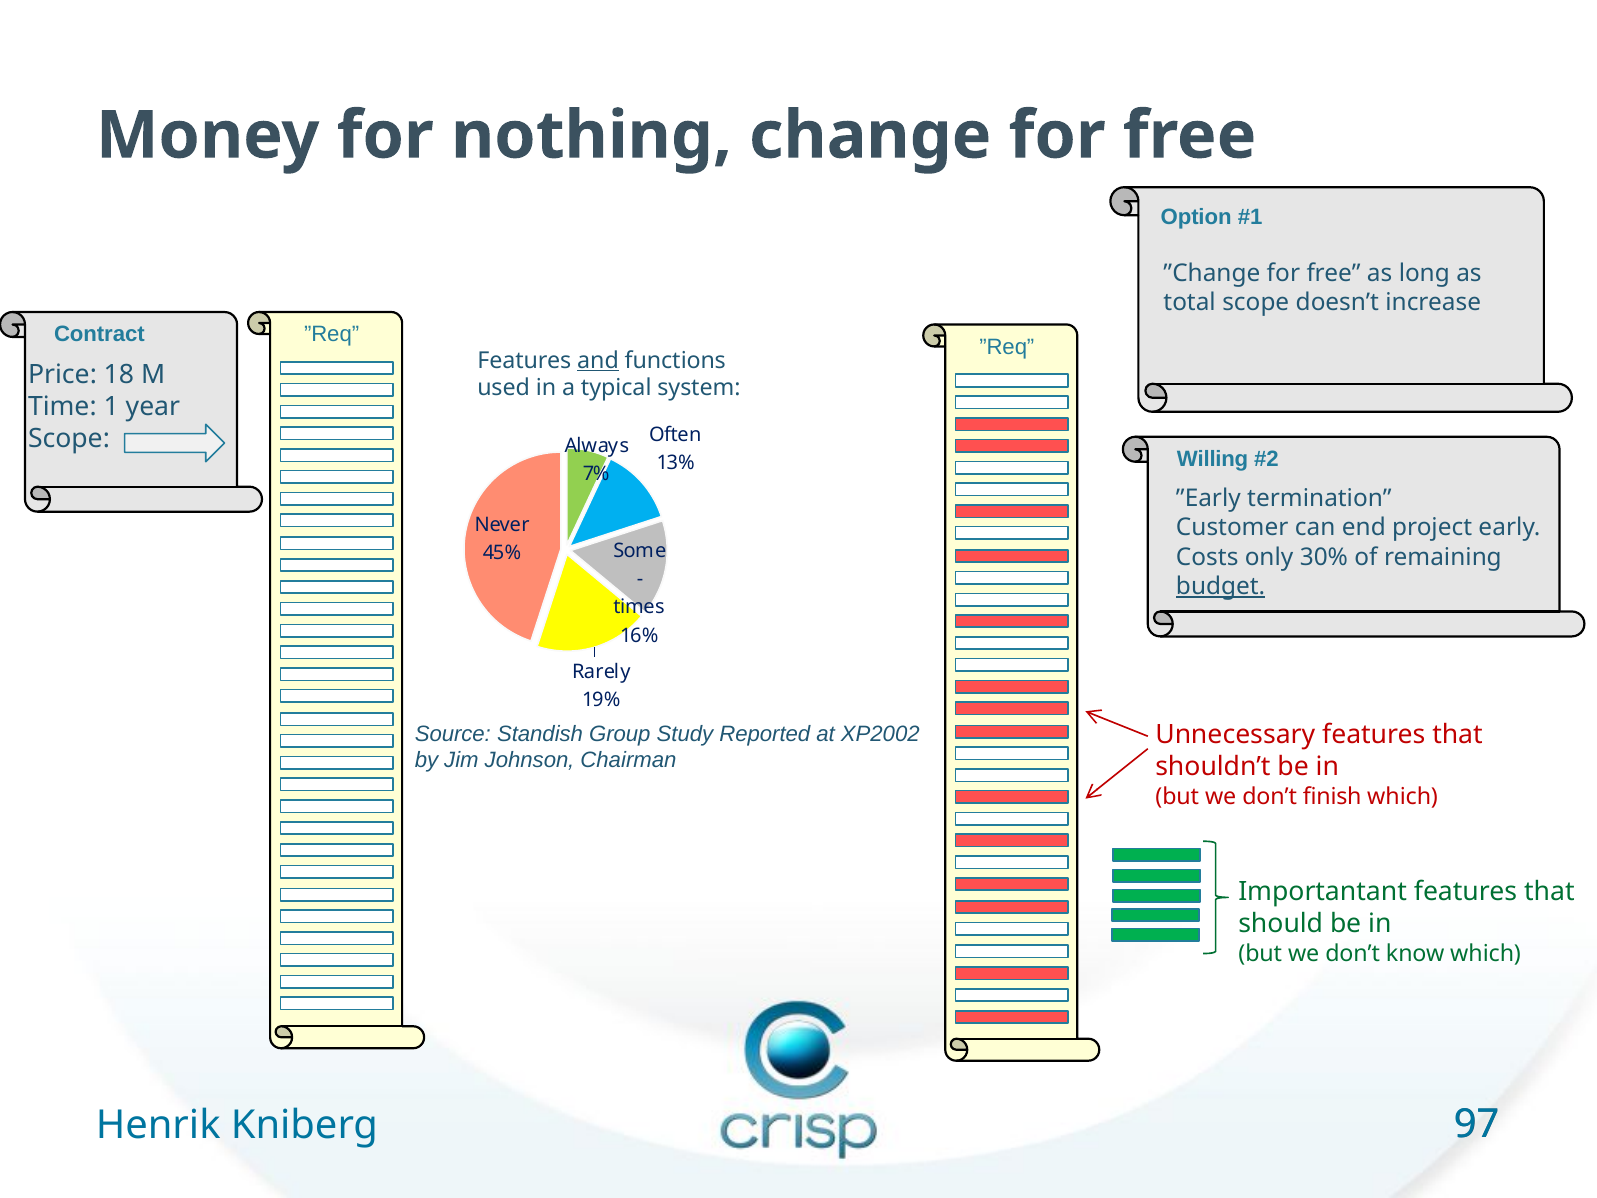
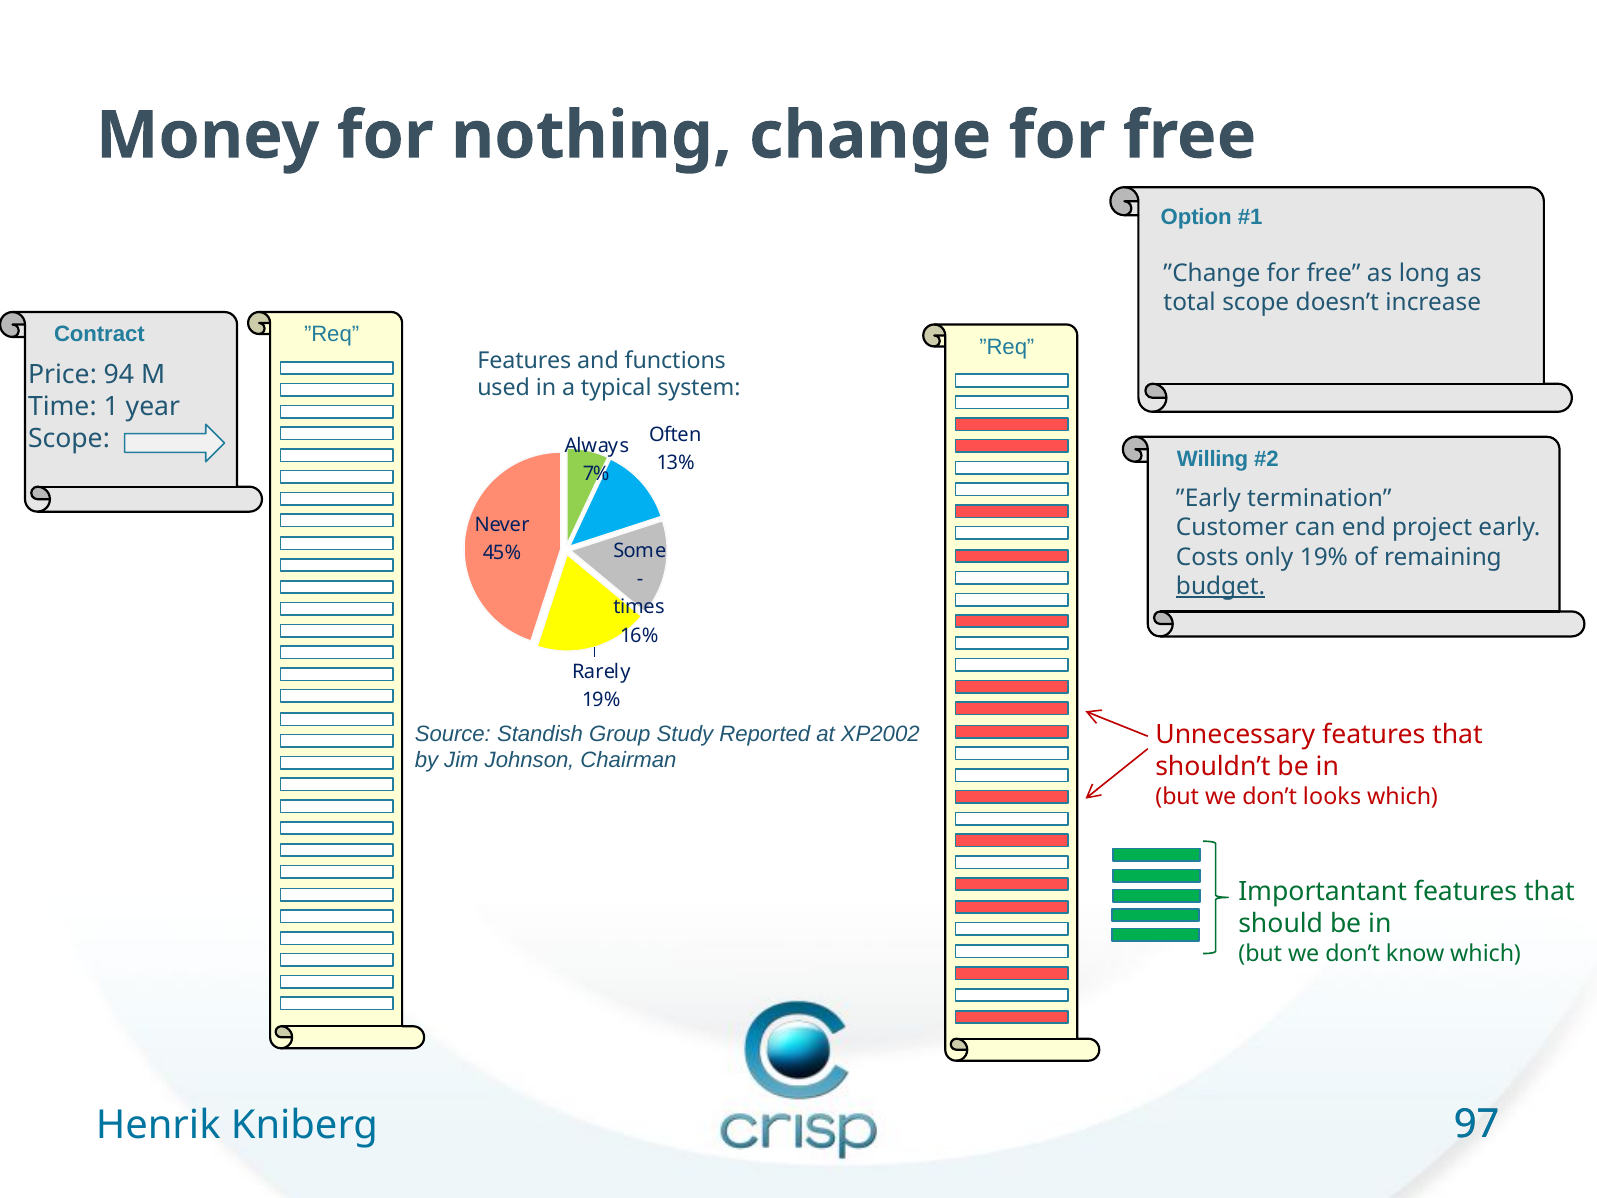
and underline: present -> none (598, 360)
18: 18 -> 94 (119, 375)
only 30%: 30% -> 19% (1324, 557)
finish: finish -> looks (1332, 797)
